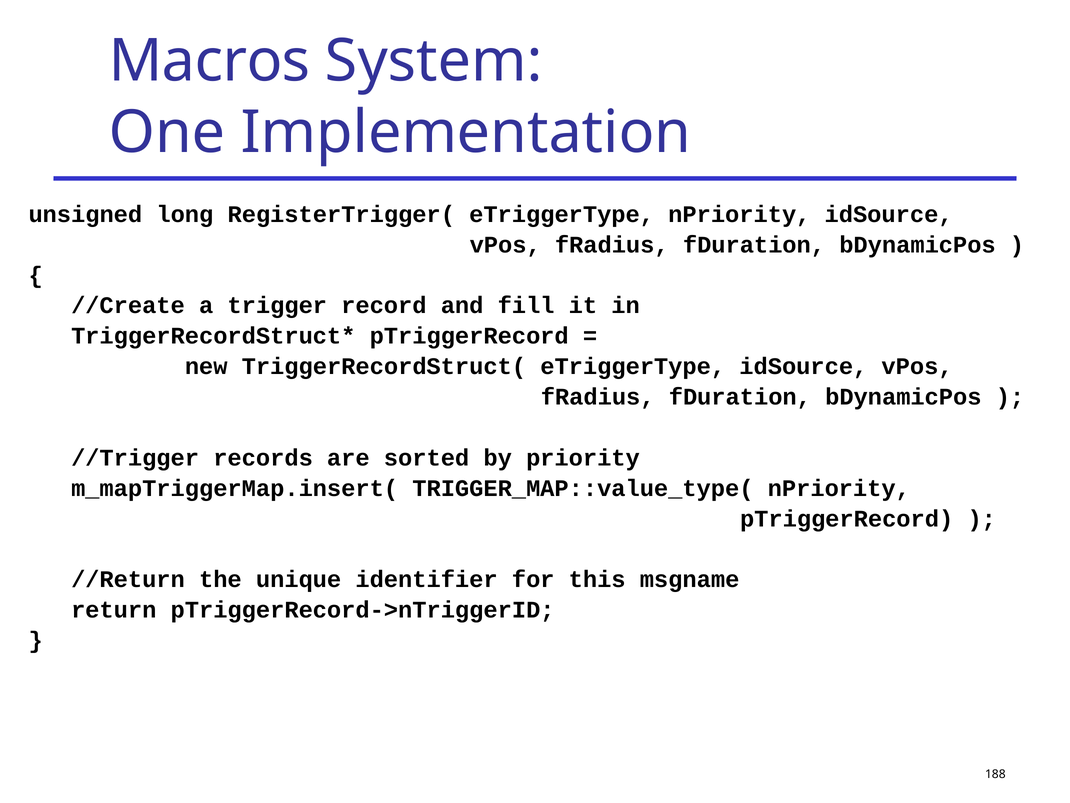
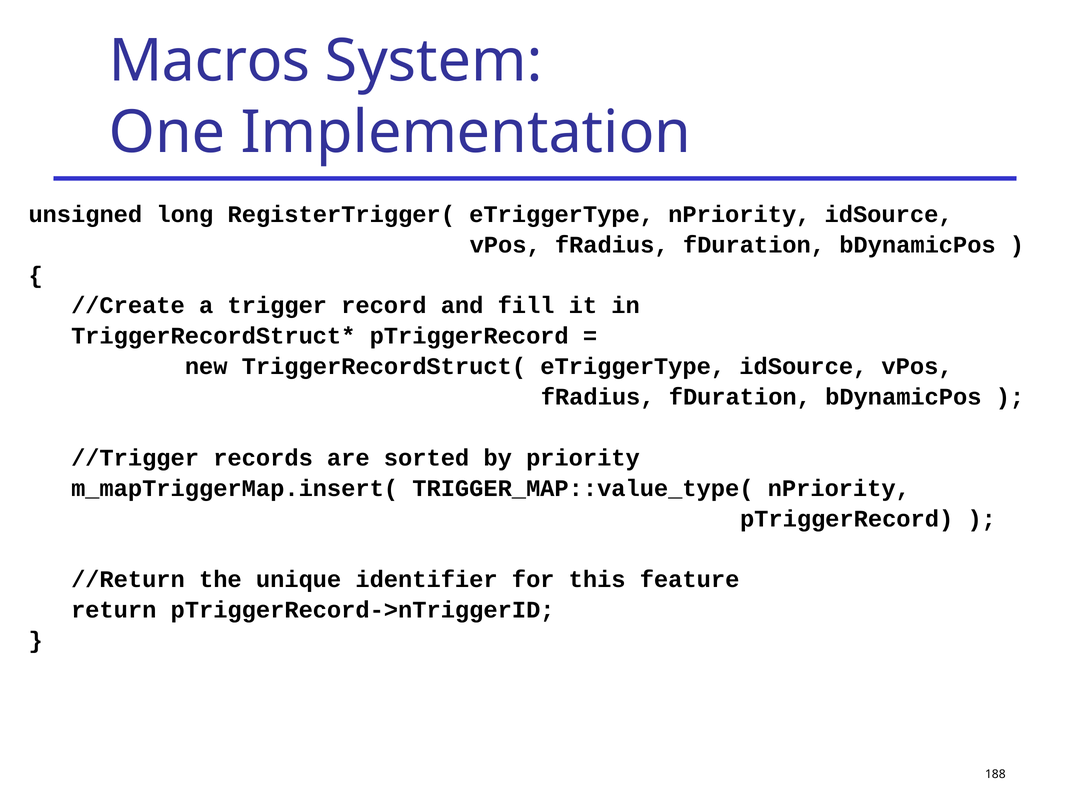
msgname: msgname -> feature (690, 579)
